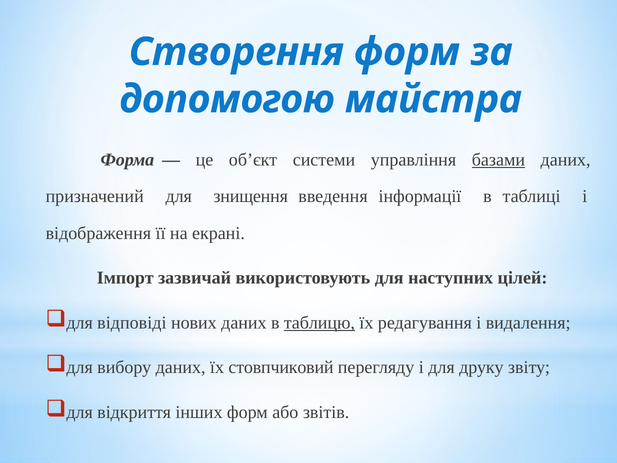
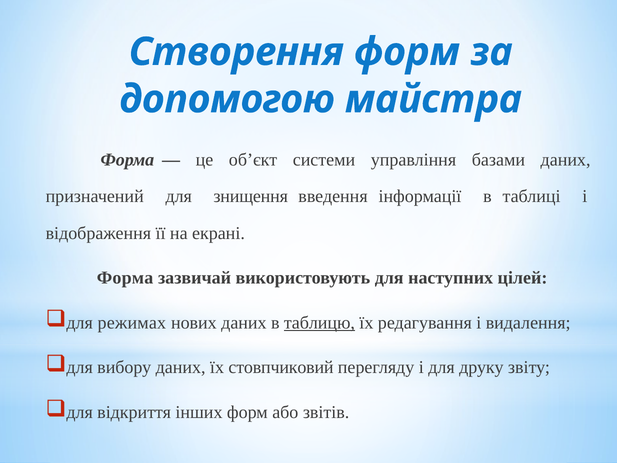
базами underline: present -> none (498, 160)
Імпорт: Імпорт -> Форма (125, 278)
відповіді: відповіді -> режимах (132, 323)
